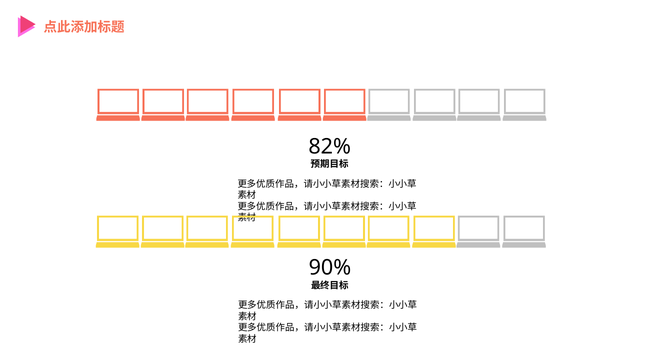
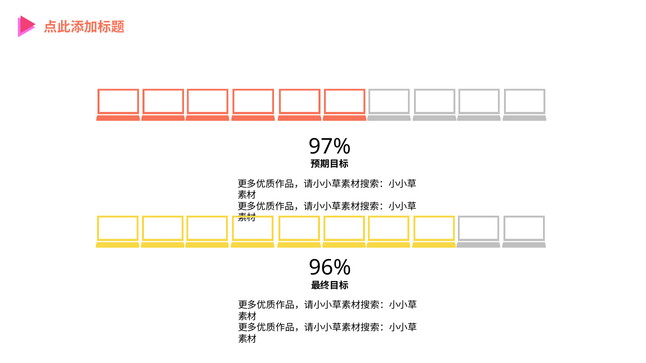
82%: 82% -> 97% (330, 147)
90%: 90% -> 96% (330, 268)
